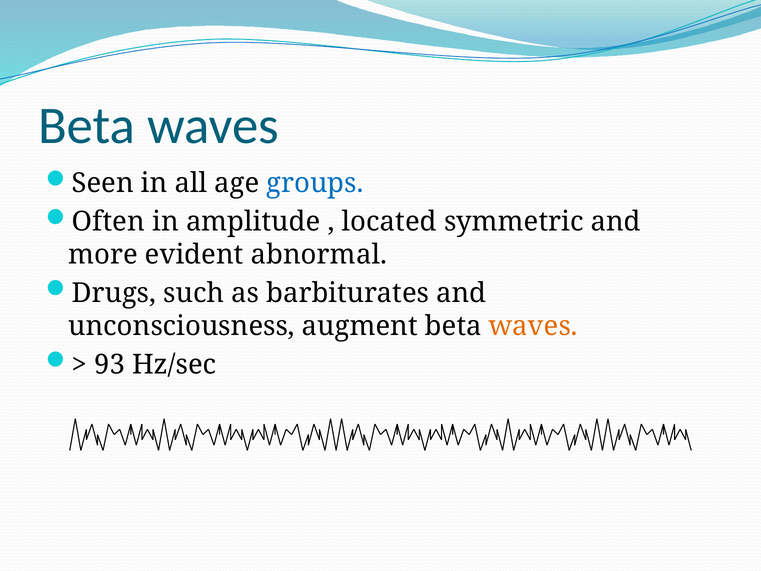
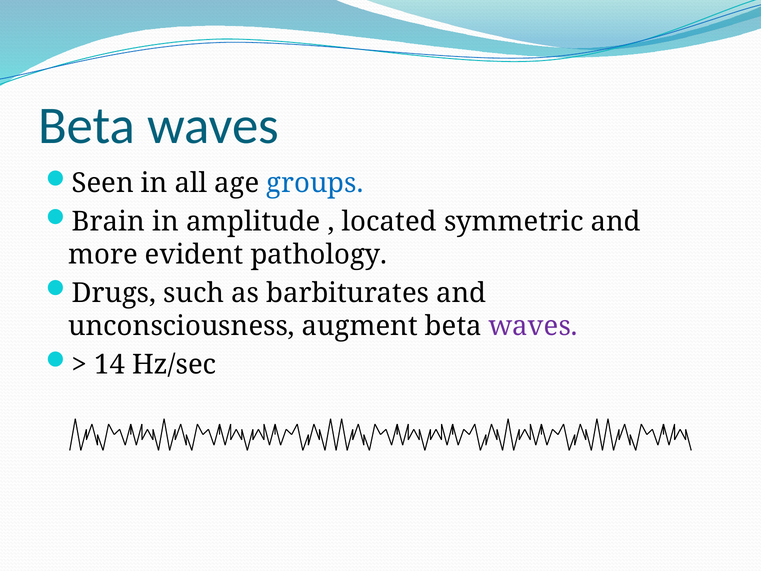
Often: Often -> Brain (108, 222)
abnormal: abnormal -> pathology (319, 255)
waves colour: orange -> purple (533, 326)
93: 93 -> 14 (110, 364)
